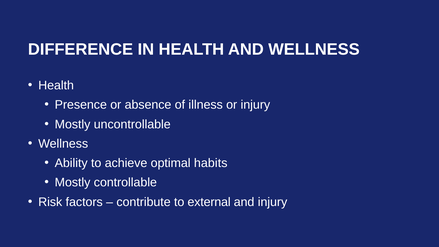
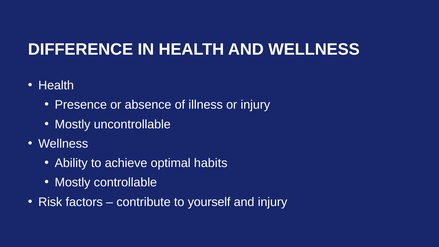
external: external -> yourself (209, 202)
